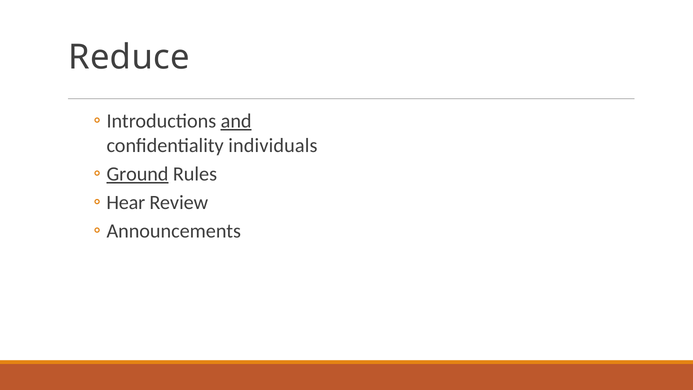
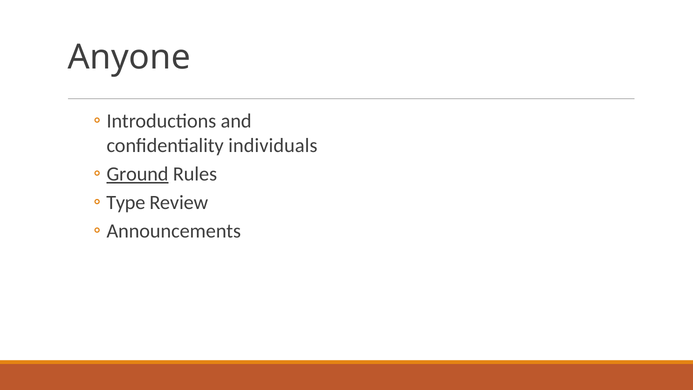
Reduce: Reduce -> Anyone (129, 57)
and underline: present -> none (236, 121)
Hear: Hear -> Type (126, 203)
